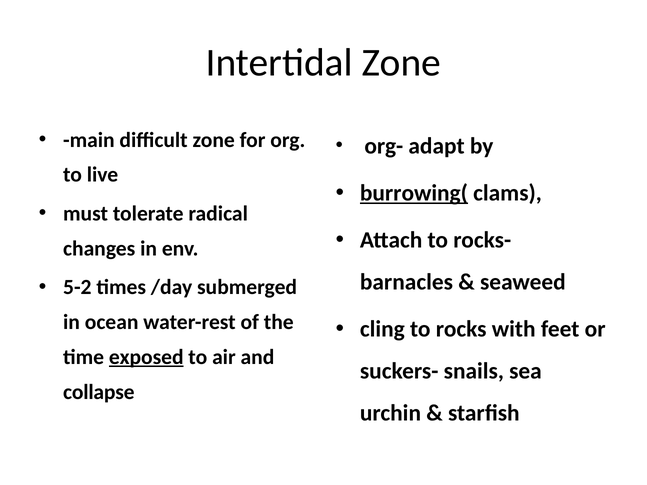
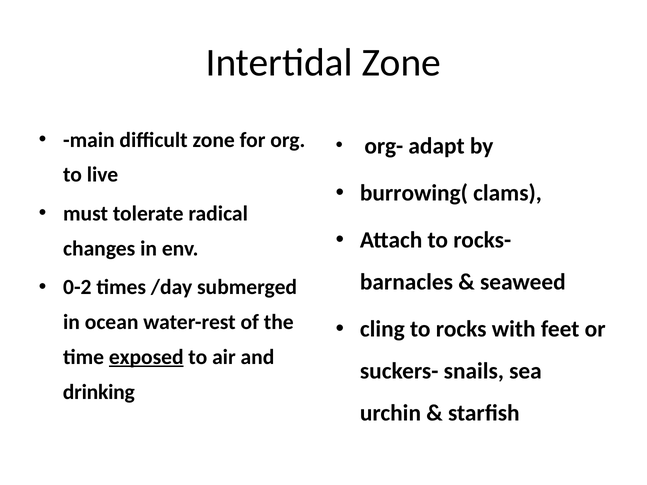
burrowing( underline: present -> none (414, 193)
5-2: 5-2 -> 0-2 (77, 287)
collapse: collapse -> drinking (99, 392)
